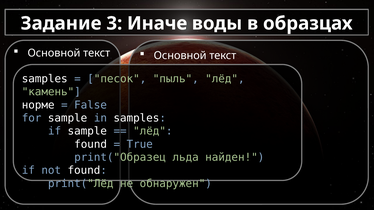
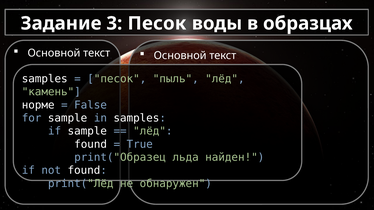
3 Иначе: Иначе -> Песок (157, 23)
